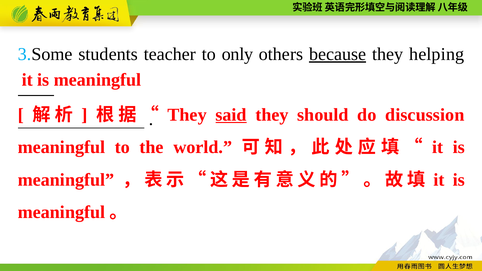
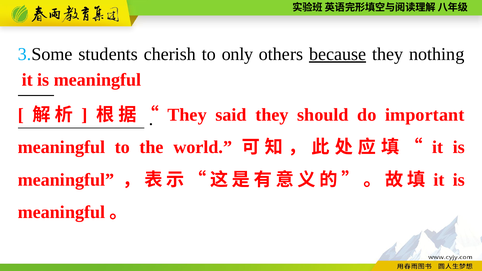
teacher: teacher -> cherish (170, 54)
helping: helping -> nothing (437, 54)
said underline: present -> none (231, 115)
discussion: discussion -> important (425, 115)
